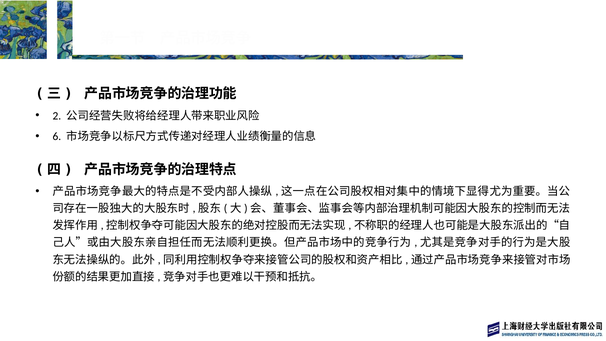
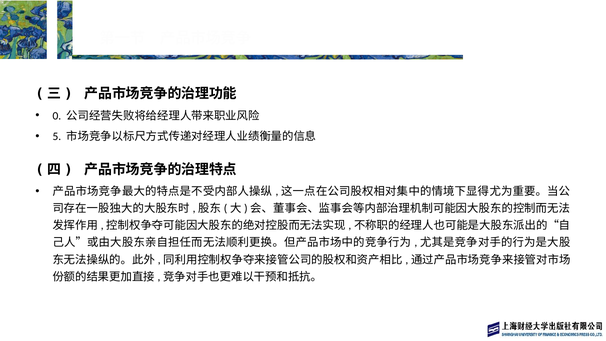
2: 2 -> 0 (57, 116)
6: 6 -> 5 (57, 137)
